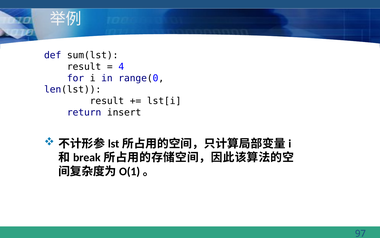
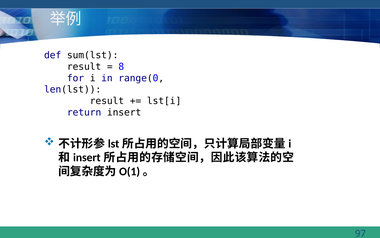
4: 4 -> 8 (121, 67)
break: break -> insert (87, 157)
